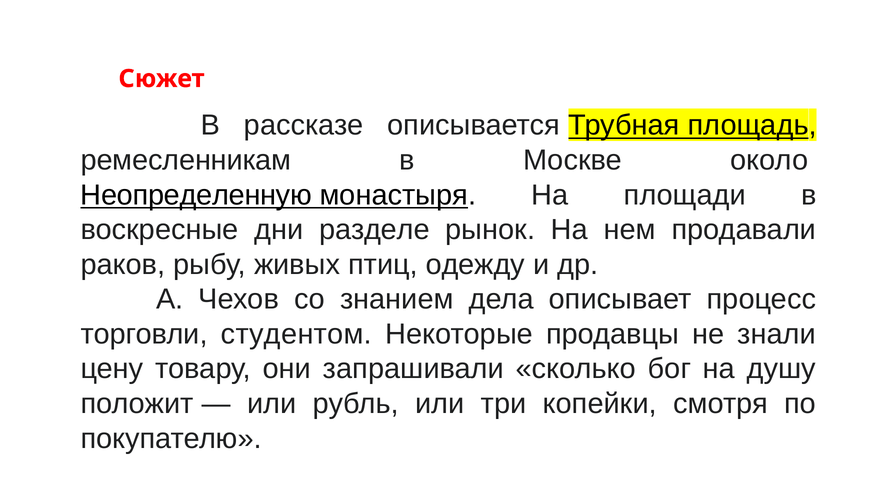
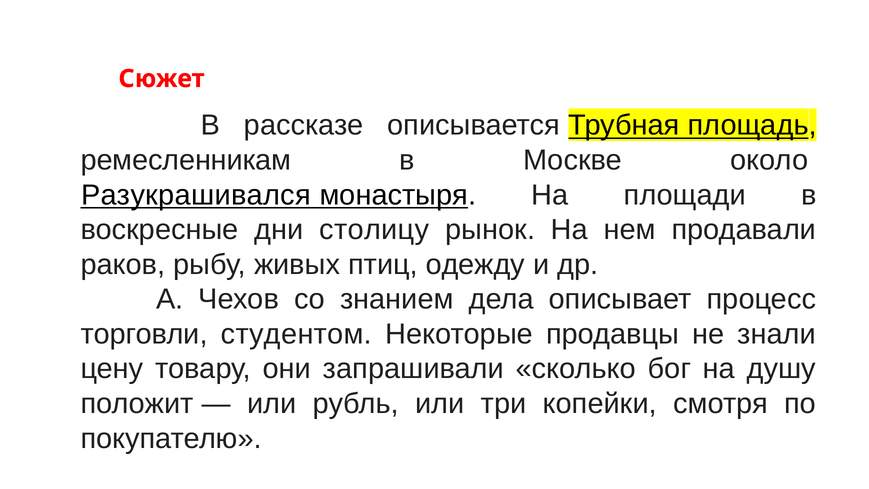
Неопределенную: Неопределенную -> Разукрашивался (196, 195)
разделе: разделе -> столицу (374, 230)
